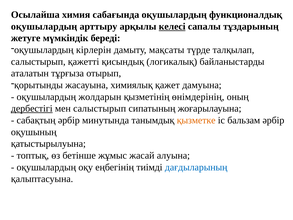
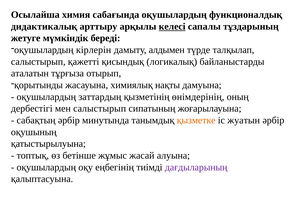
оқушылардың: оқушылардың -> дидактикалық (44, 26)
мақсаты: мақсаты -> алдымен (167, 50)
қажет: қажет -> нақты (168, 85)
жолдарын: жолдарын -> заттардың (100, 97)
дербестiгi underline: present -> none (32, 108)
бальзам: бальзам -> жуатын (244, 120)
дағдыларының colour: blue -> purple (196, 167)
